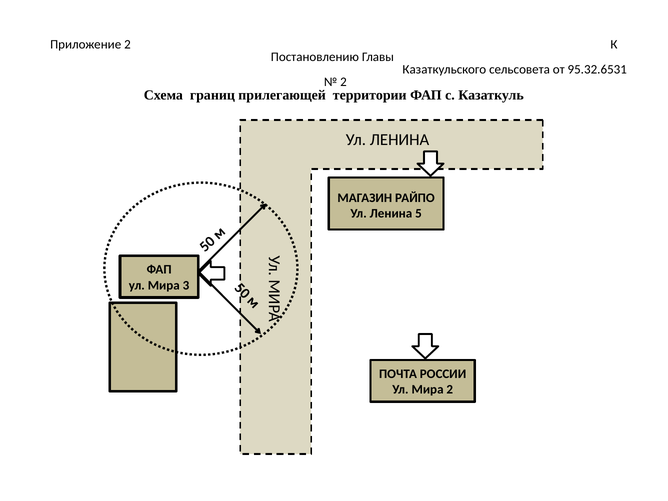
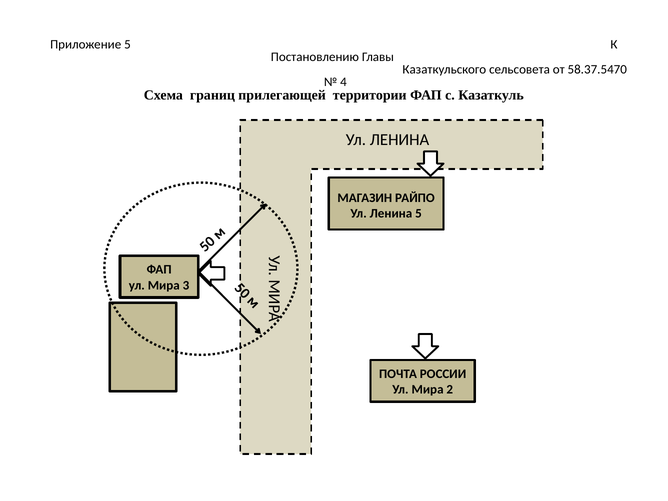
Приложение 2: 2 -> 5 (127, 45)
95.32.6531: 95.32.6531 -> 58.37.5470 (597, 70)
2: 2 -> 4 (344, 82)
